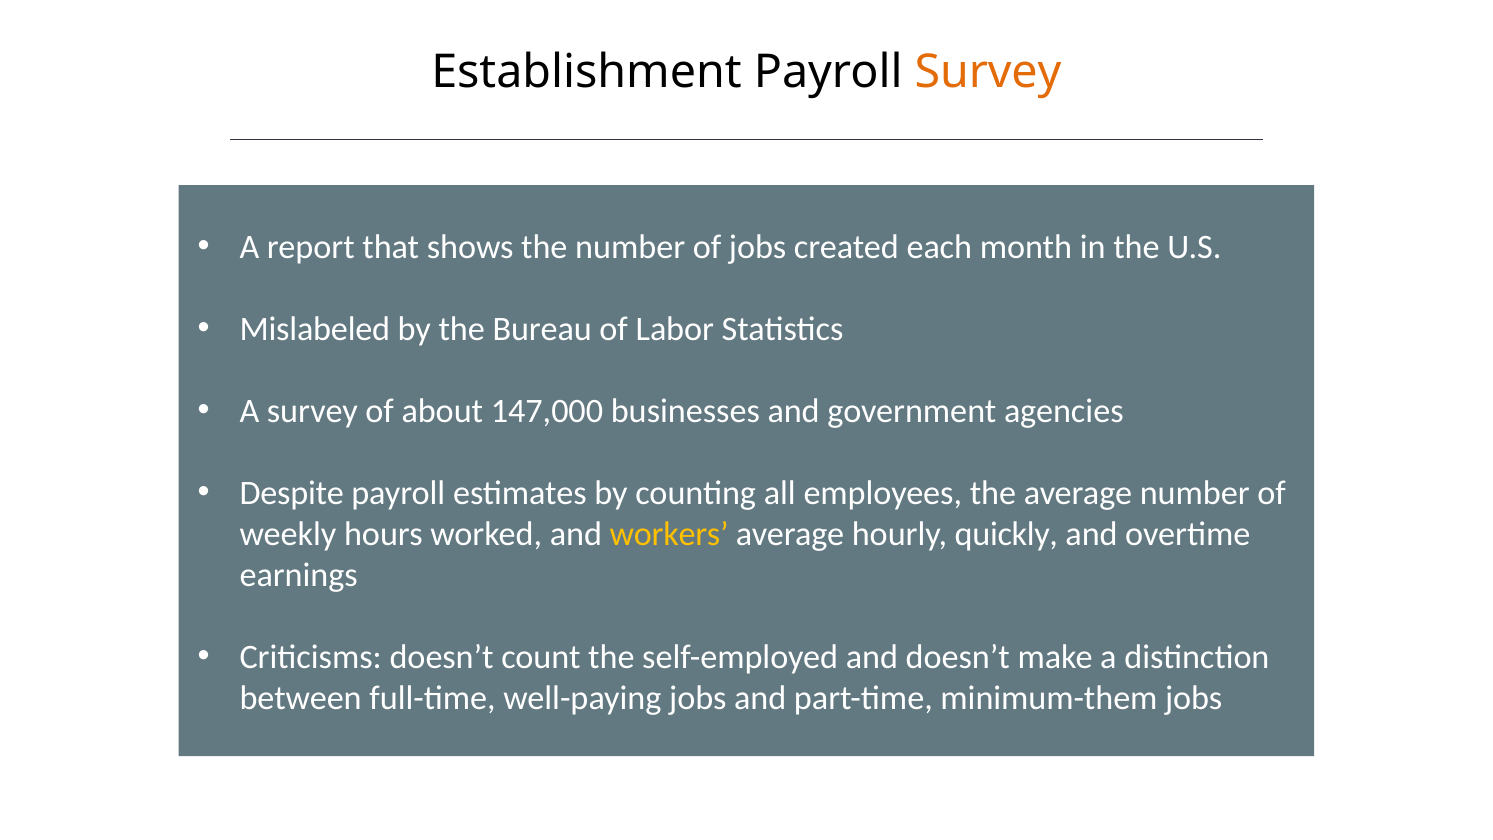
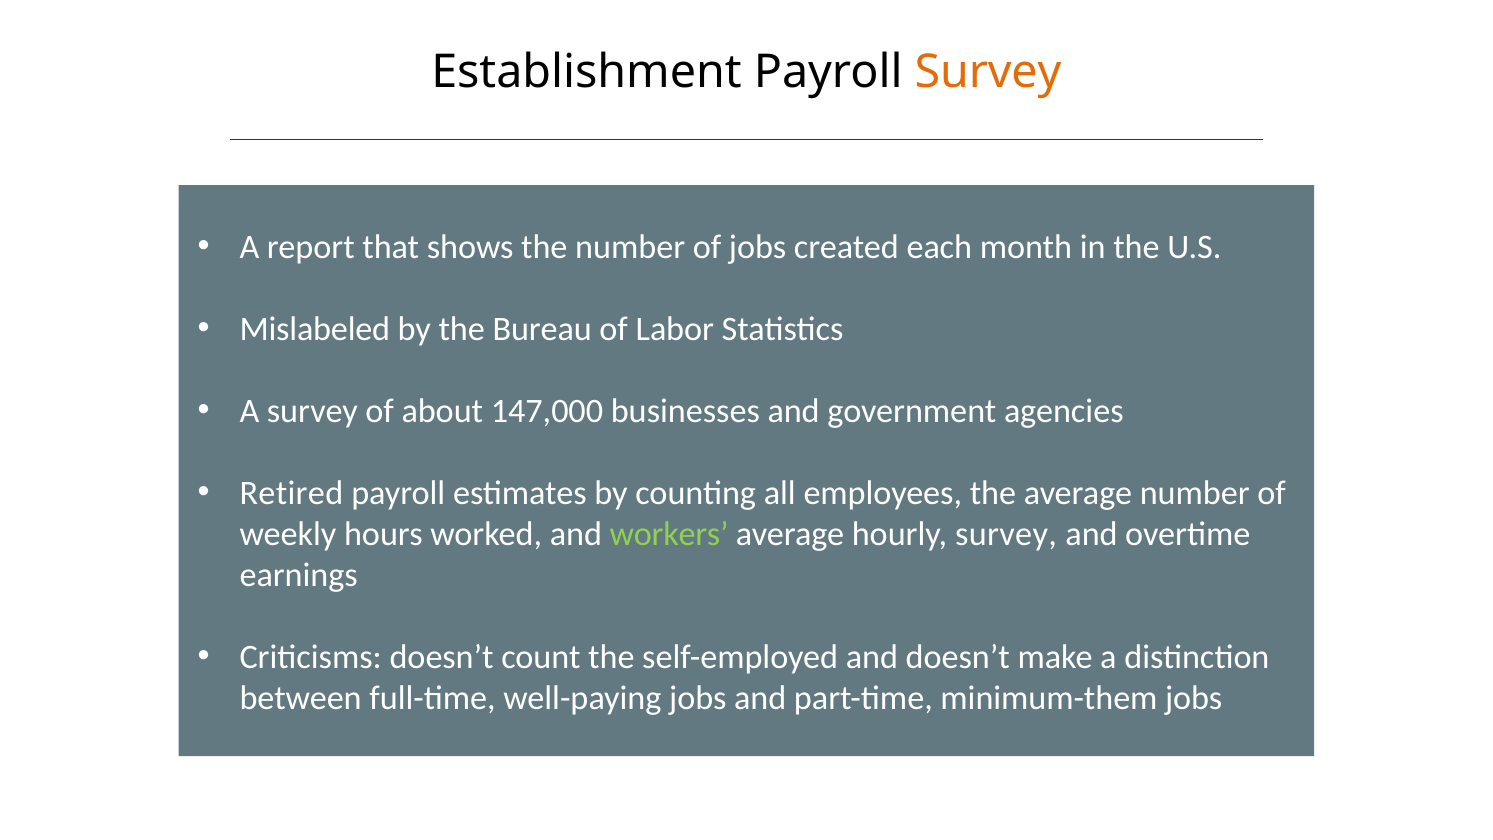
Despite: Despite -> Retired (291, 493)
workers colour: yellow -> light green (669, 534)
hourly quickly: quickly -> survey (1006, 534)
